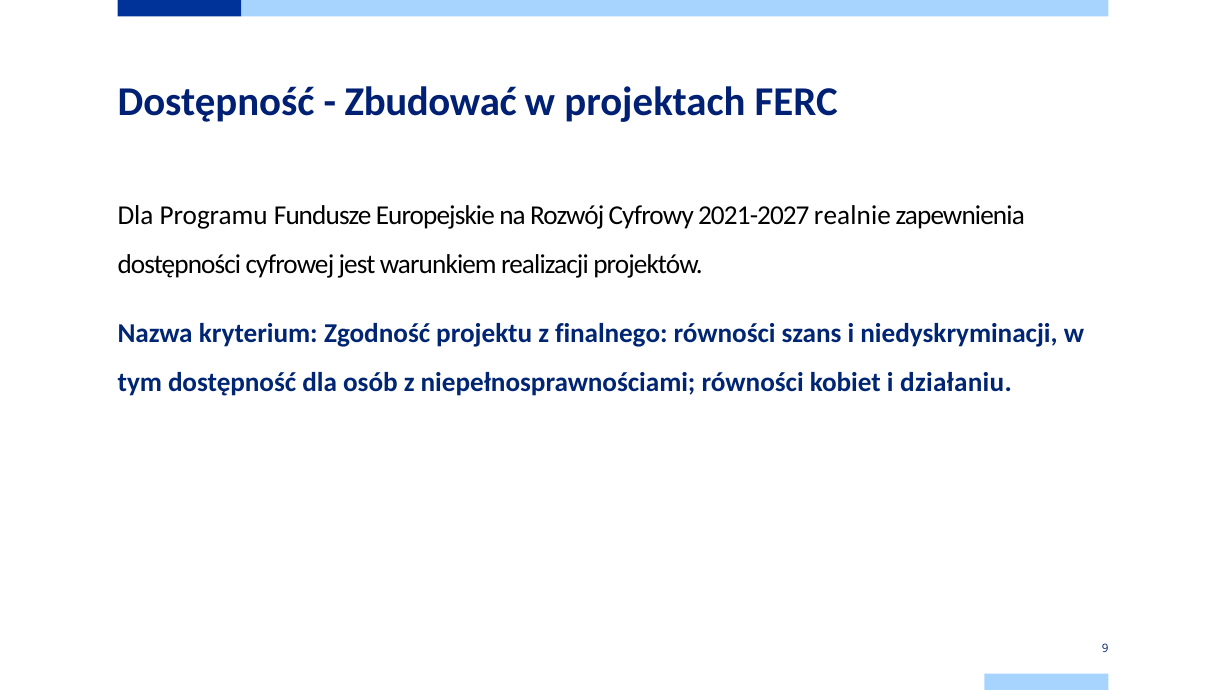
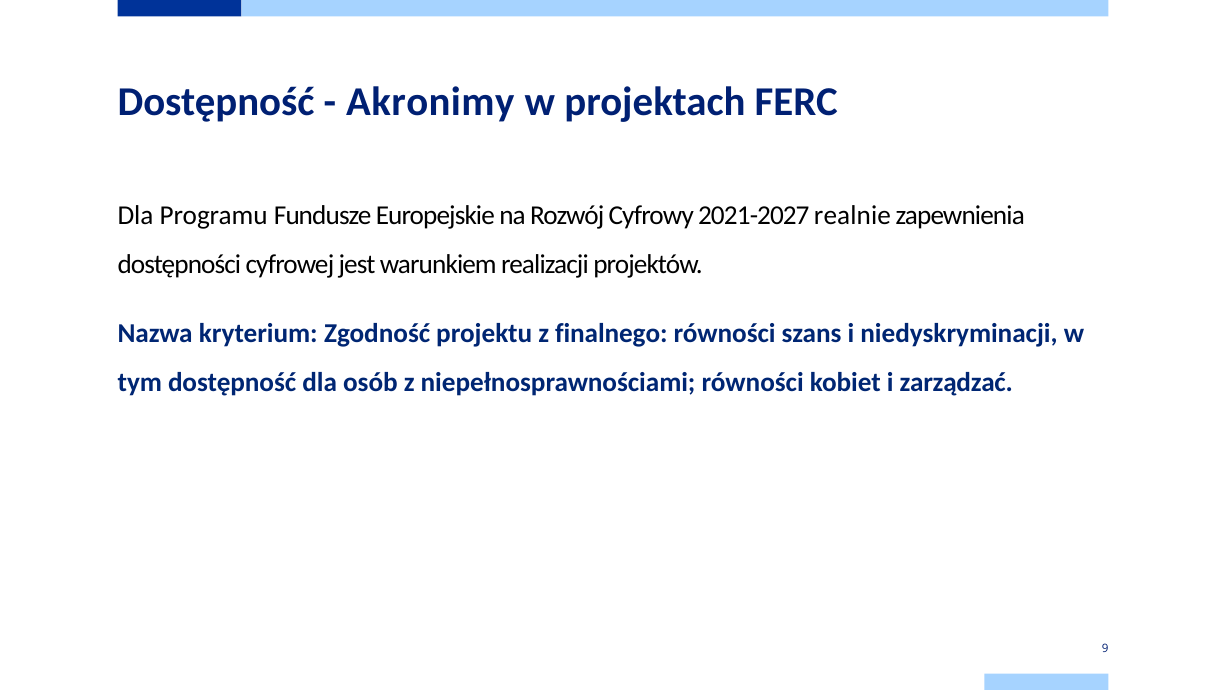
Zbudować: Zbudować -> Akronimy (430, 102)
działaniu: działaniu -> zarządzać (956, 382)
